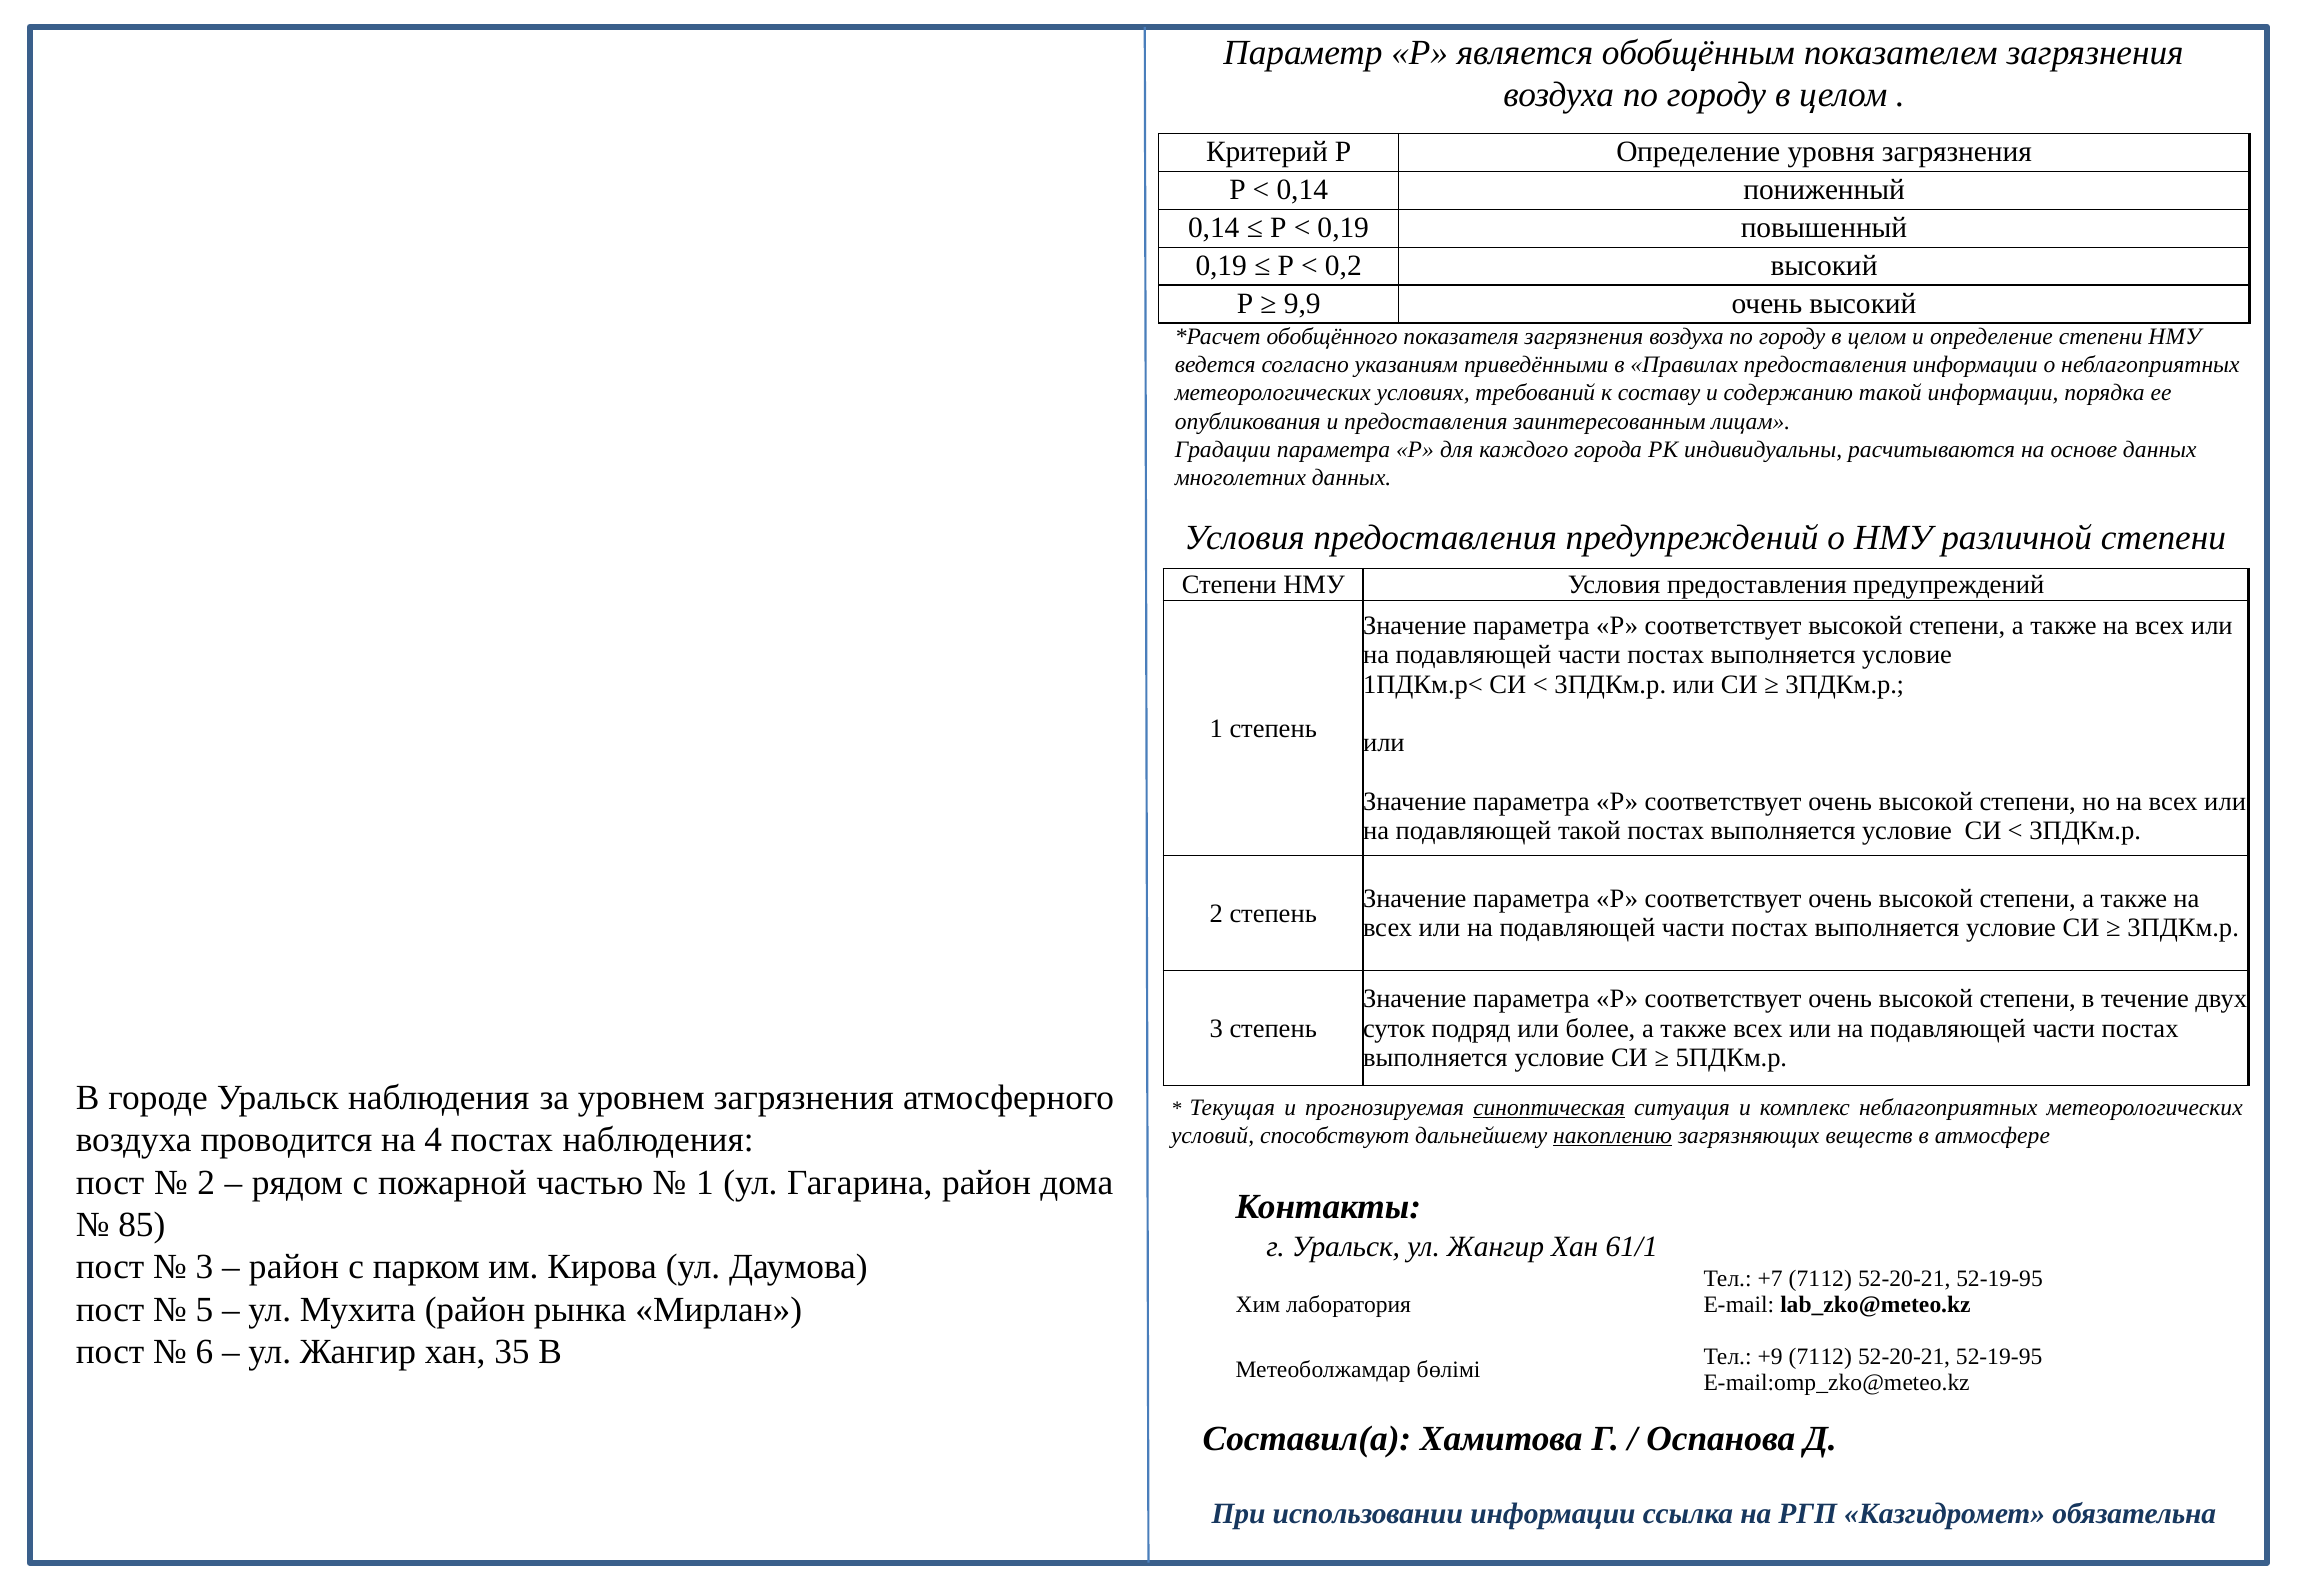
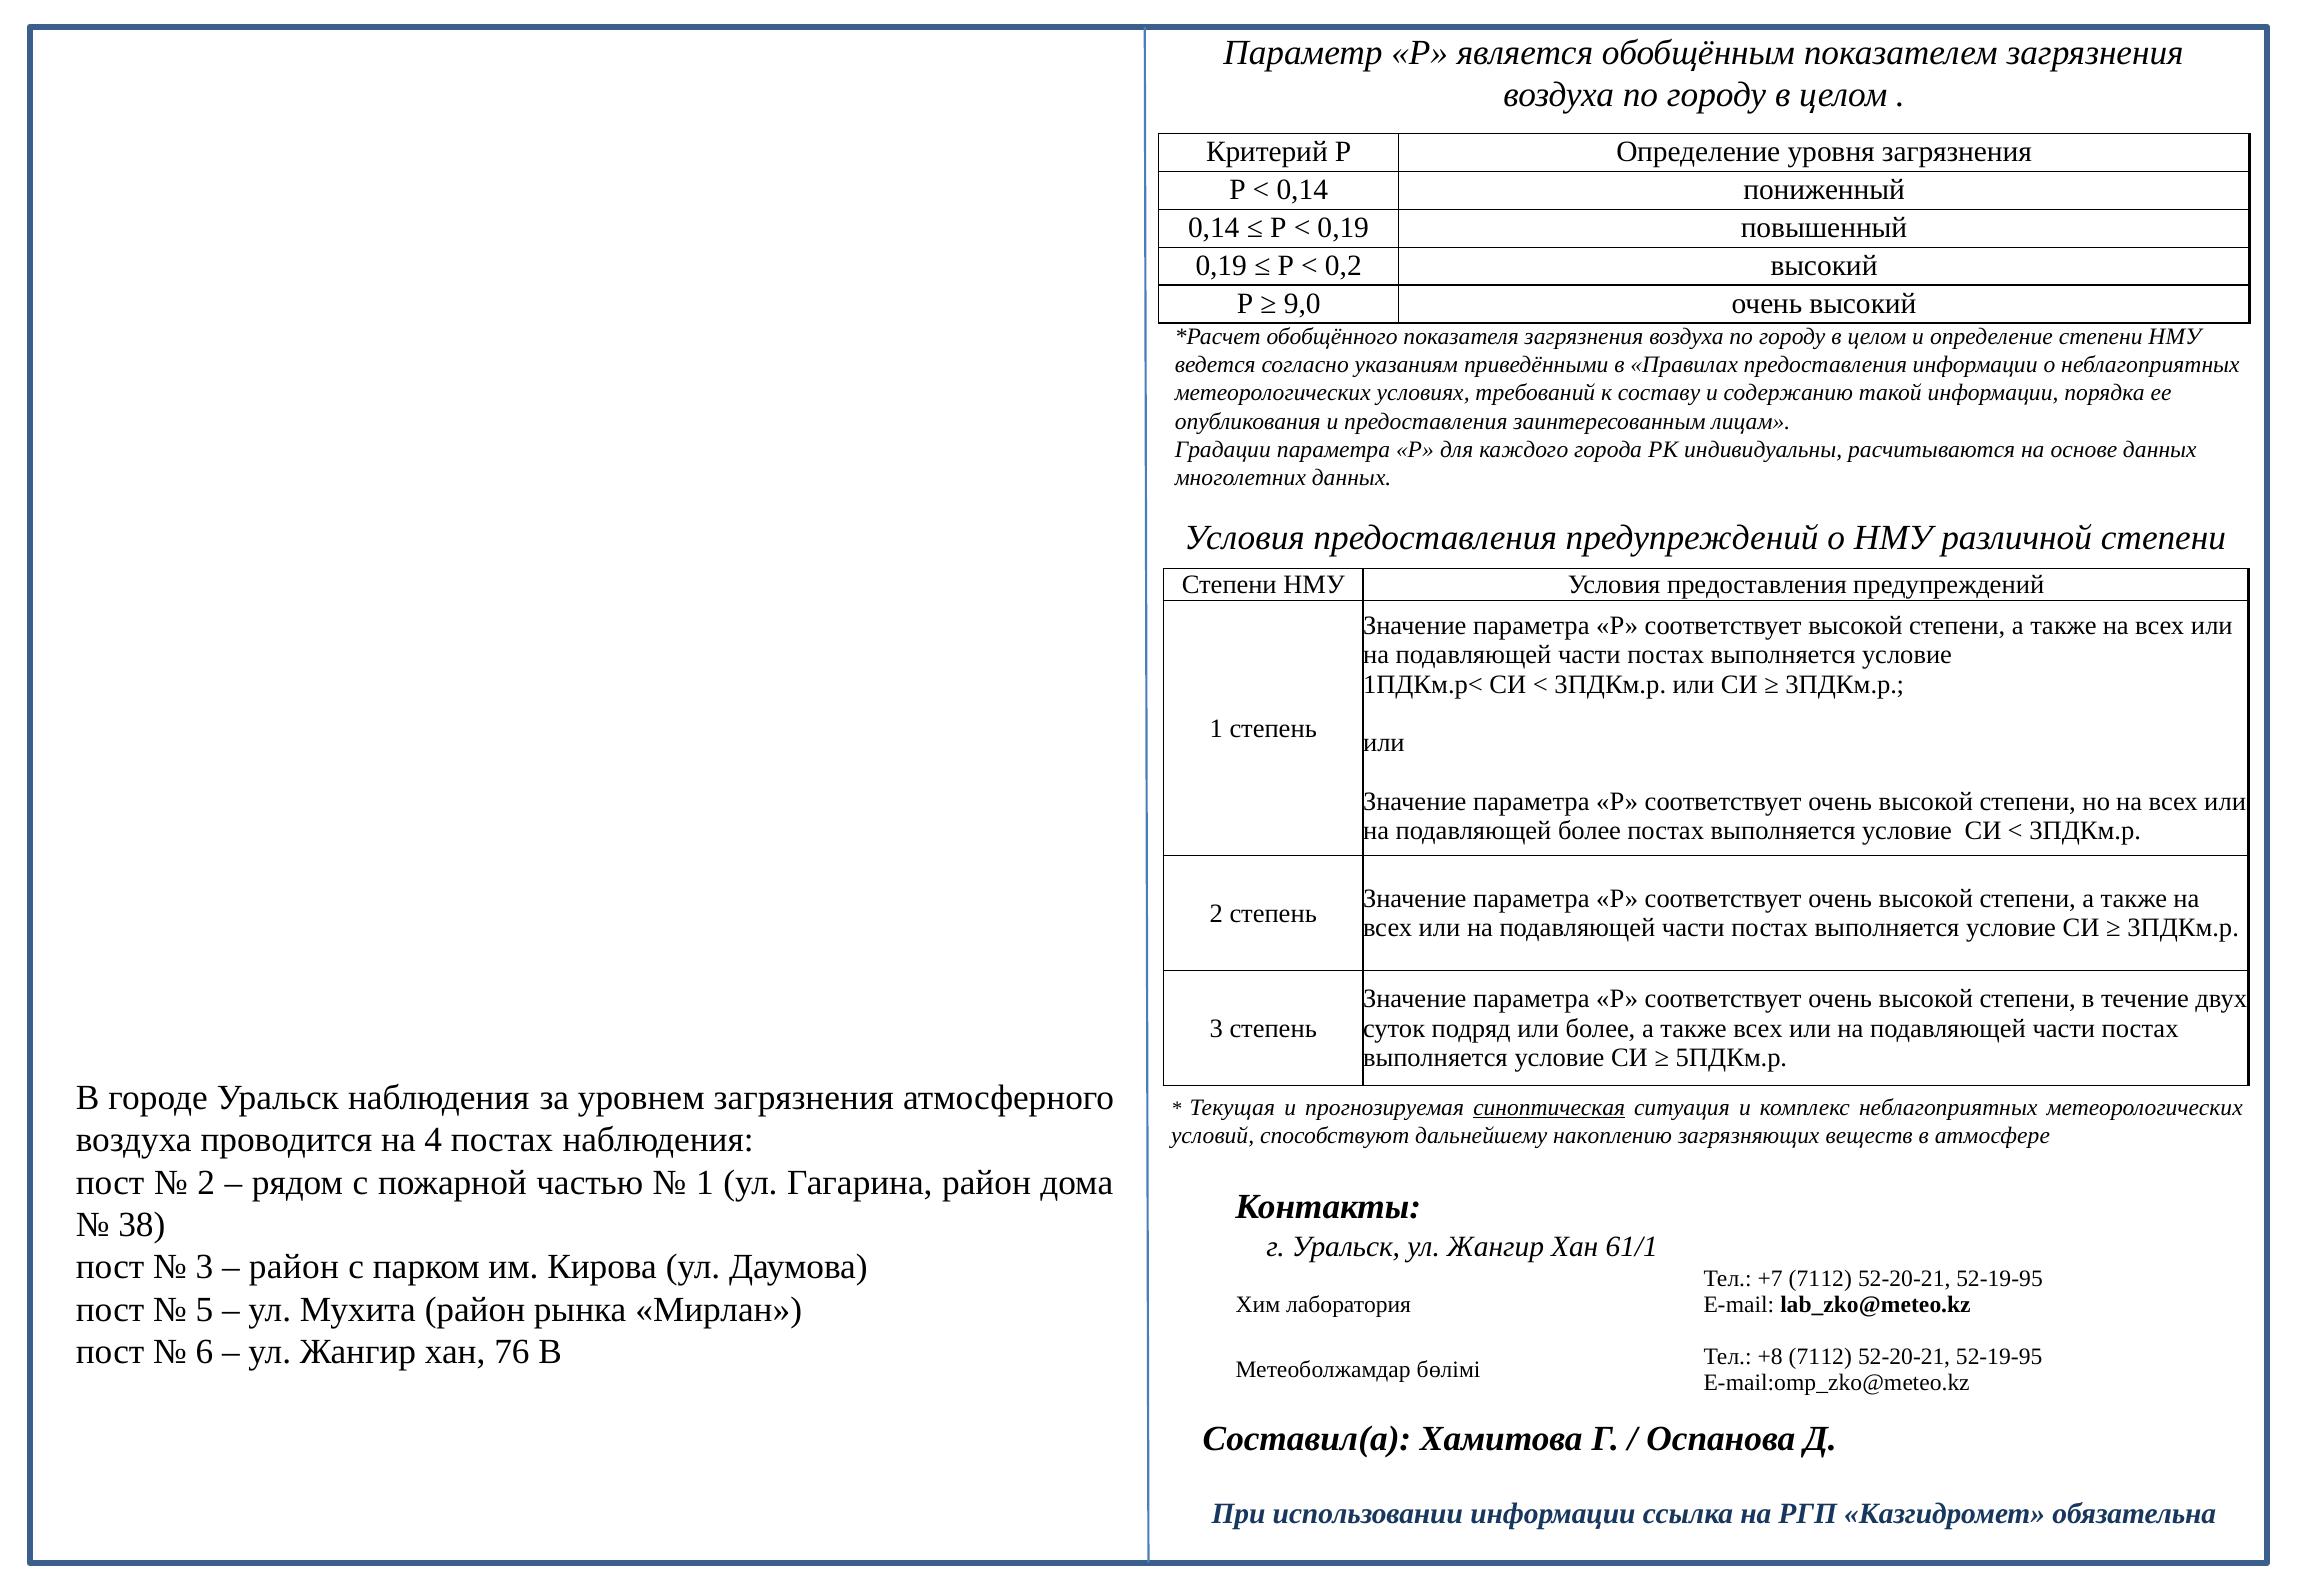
9,9: 9,9 -> 9,0 (1302, 304)
подавляющей такой: такой -> более (1589, 831)
накоплению underline: present -> none (1613, 1136)
85: 85 -> 38 (142, 1225)
35: 35 -> 76 (512, 1352)
+9: +9 -> +8 (1770, 1357)
